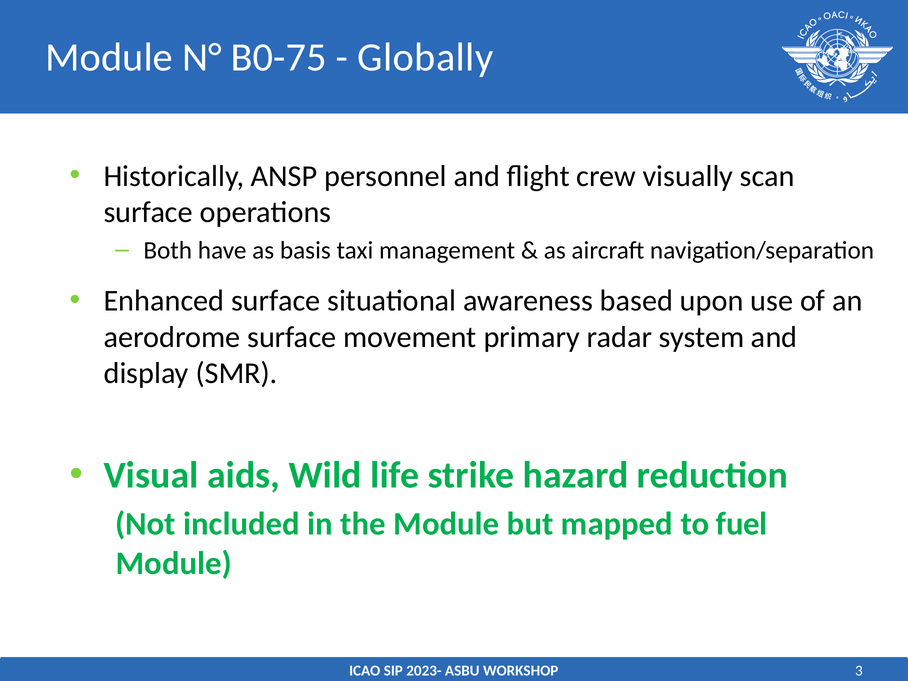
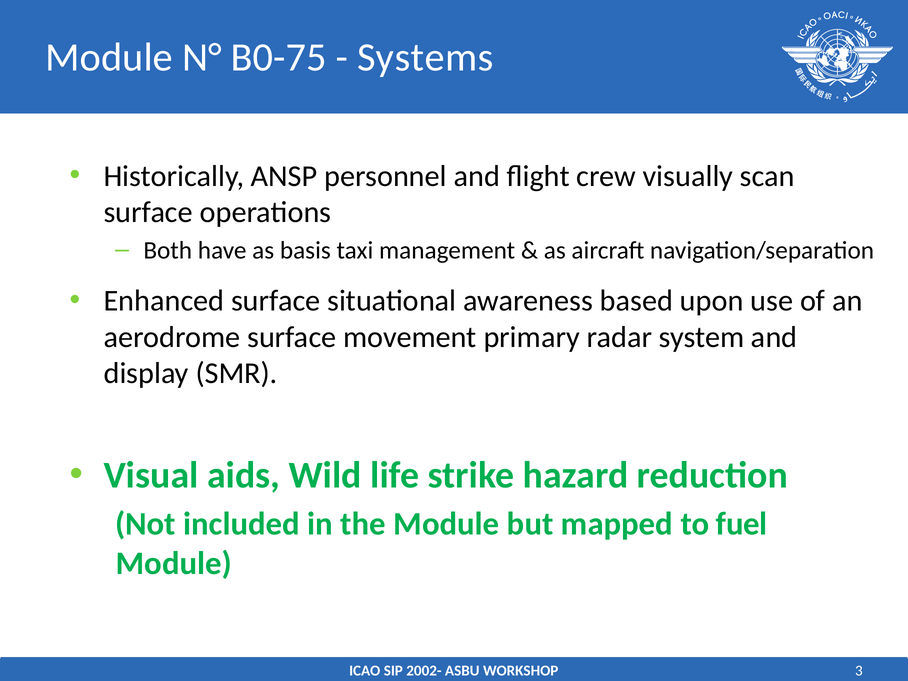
Globally: Globally -> Systems (425, 57)
2023-: 2023- -> 2002- (424, 671)
